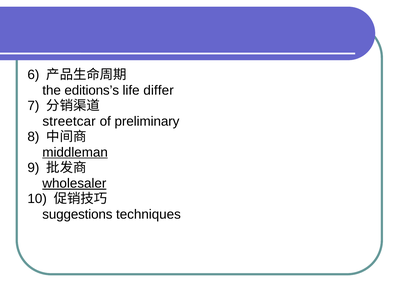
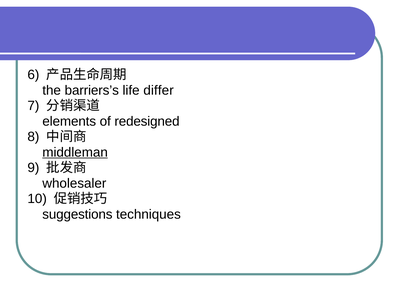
editions’s: editions’s -> barriers’s (92, 90)
streetcar: streetcar -> elements (69, 121)
preliminary: preliminary -> redesigned (147, 121)
wholesaler underline: present -> none (74, 184)
